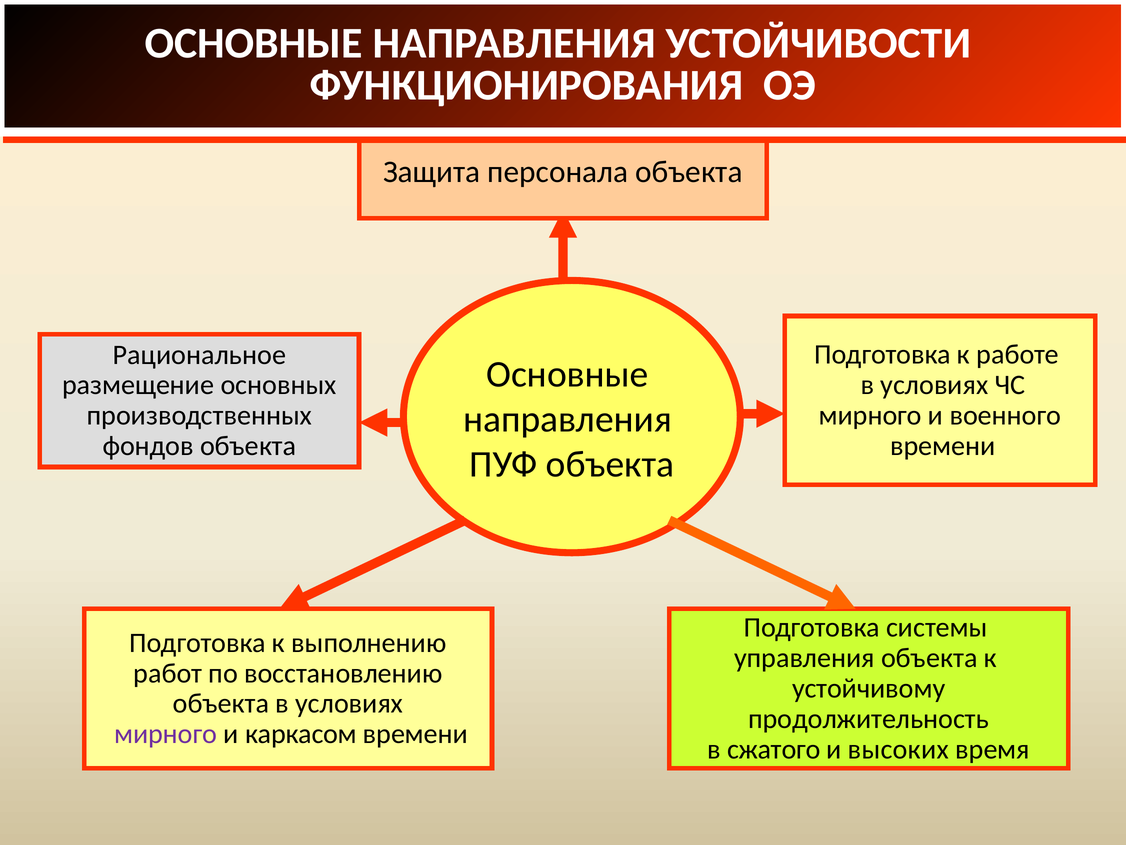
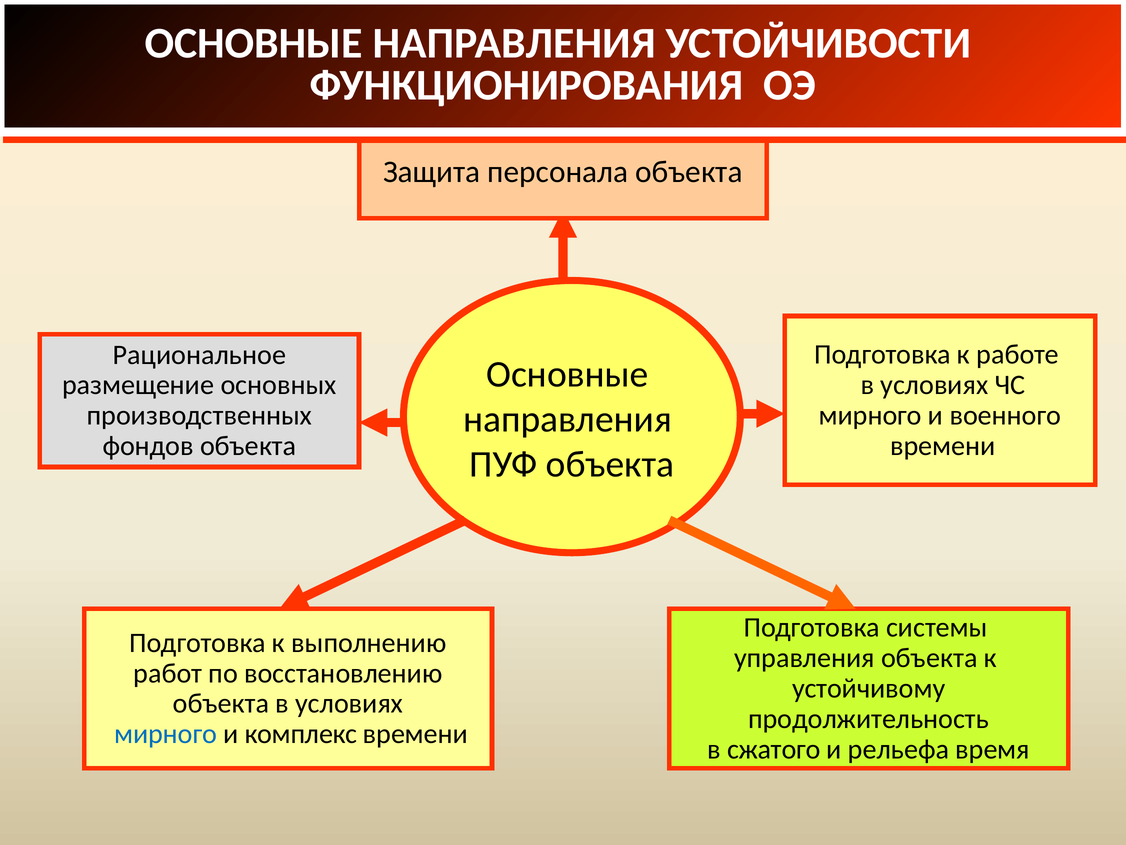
мирного colour: purple -> blue (166, 734)
каркасом: каркасом -> комплекс (301, 734)
высоких: высоких -> рельефа (898, 749)
